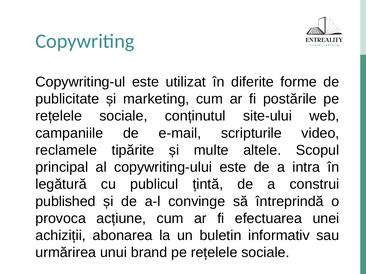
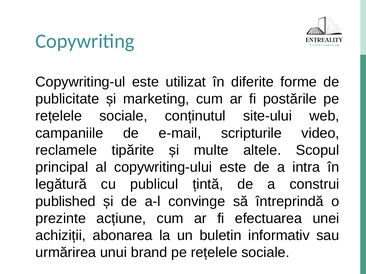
provoca: provoca -> prezinte (61, 219)
